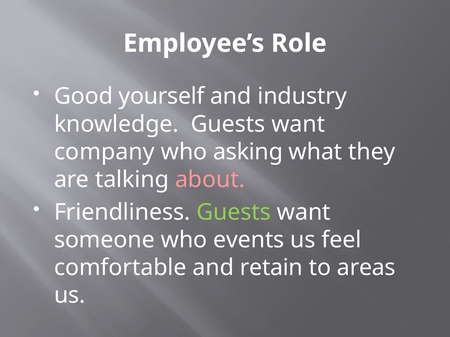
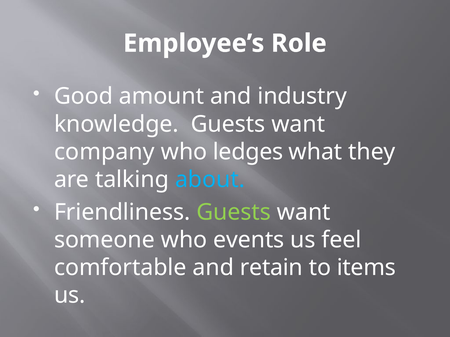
yourself: yourself -> amount (162, 96)
asking: asking -> ledges (248, 152)
about colour: pink -> light blue (210, 180)
areas: areas -> items (366, 268)
